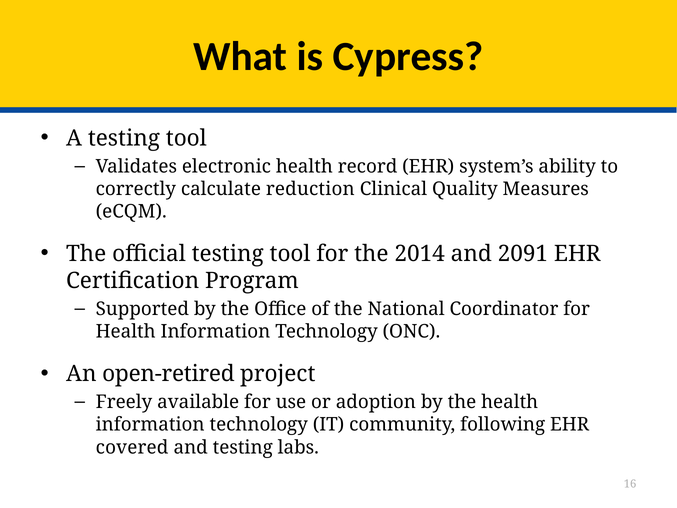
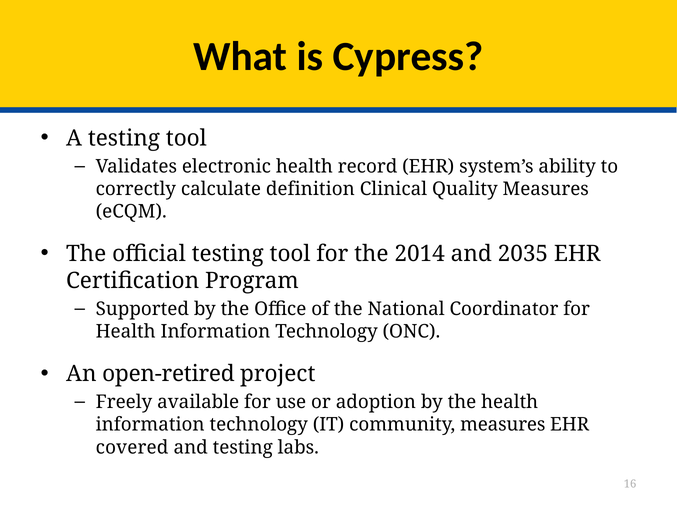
reduction: reduction -> definition (310, 189)
2091: 2091 -> 2035 (523, 254)
community following: following -> measures (503, 425)
